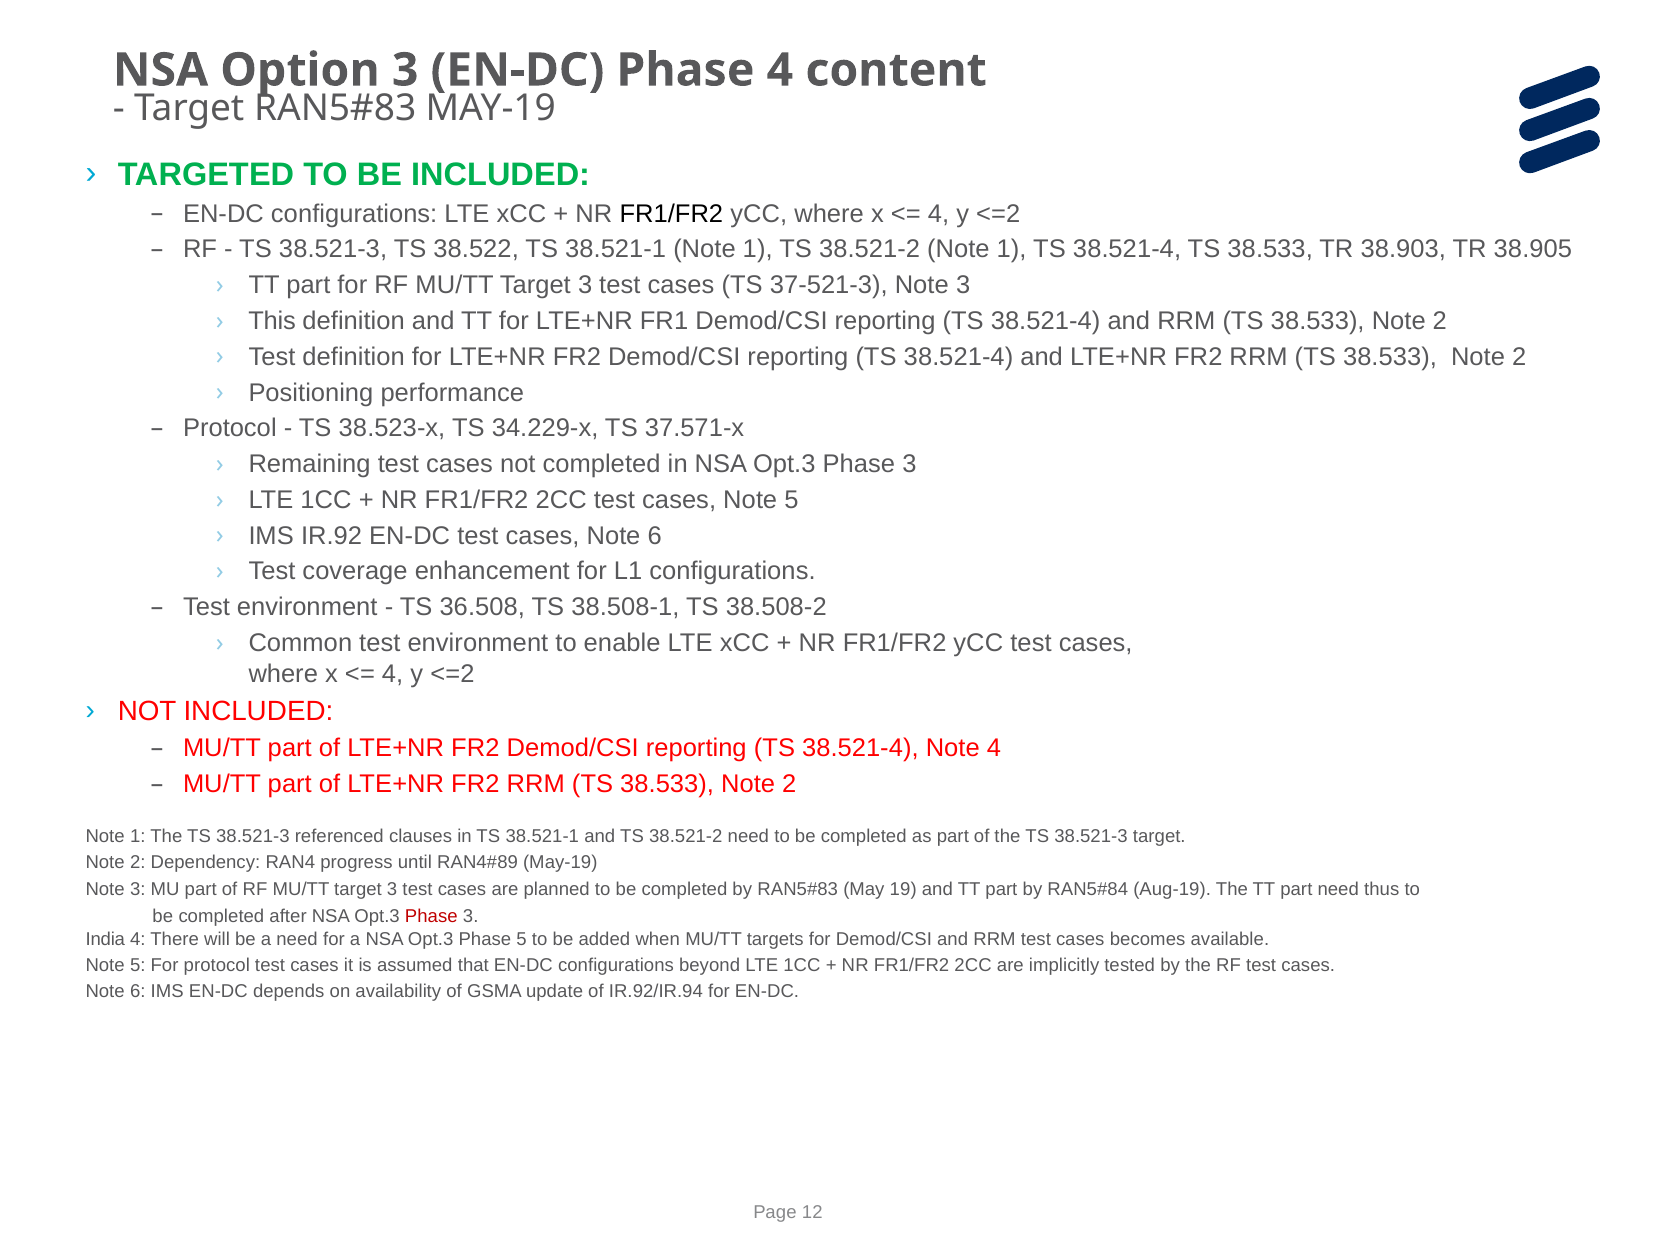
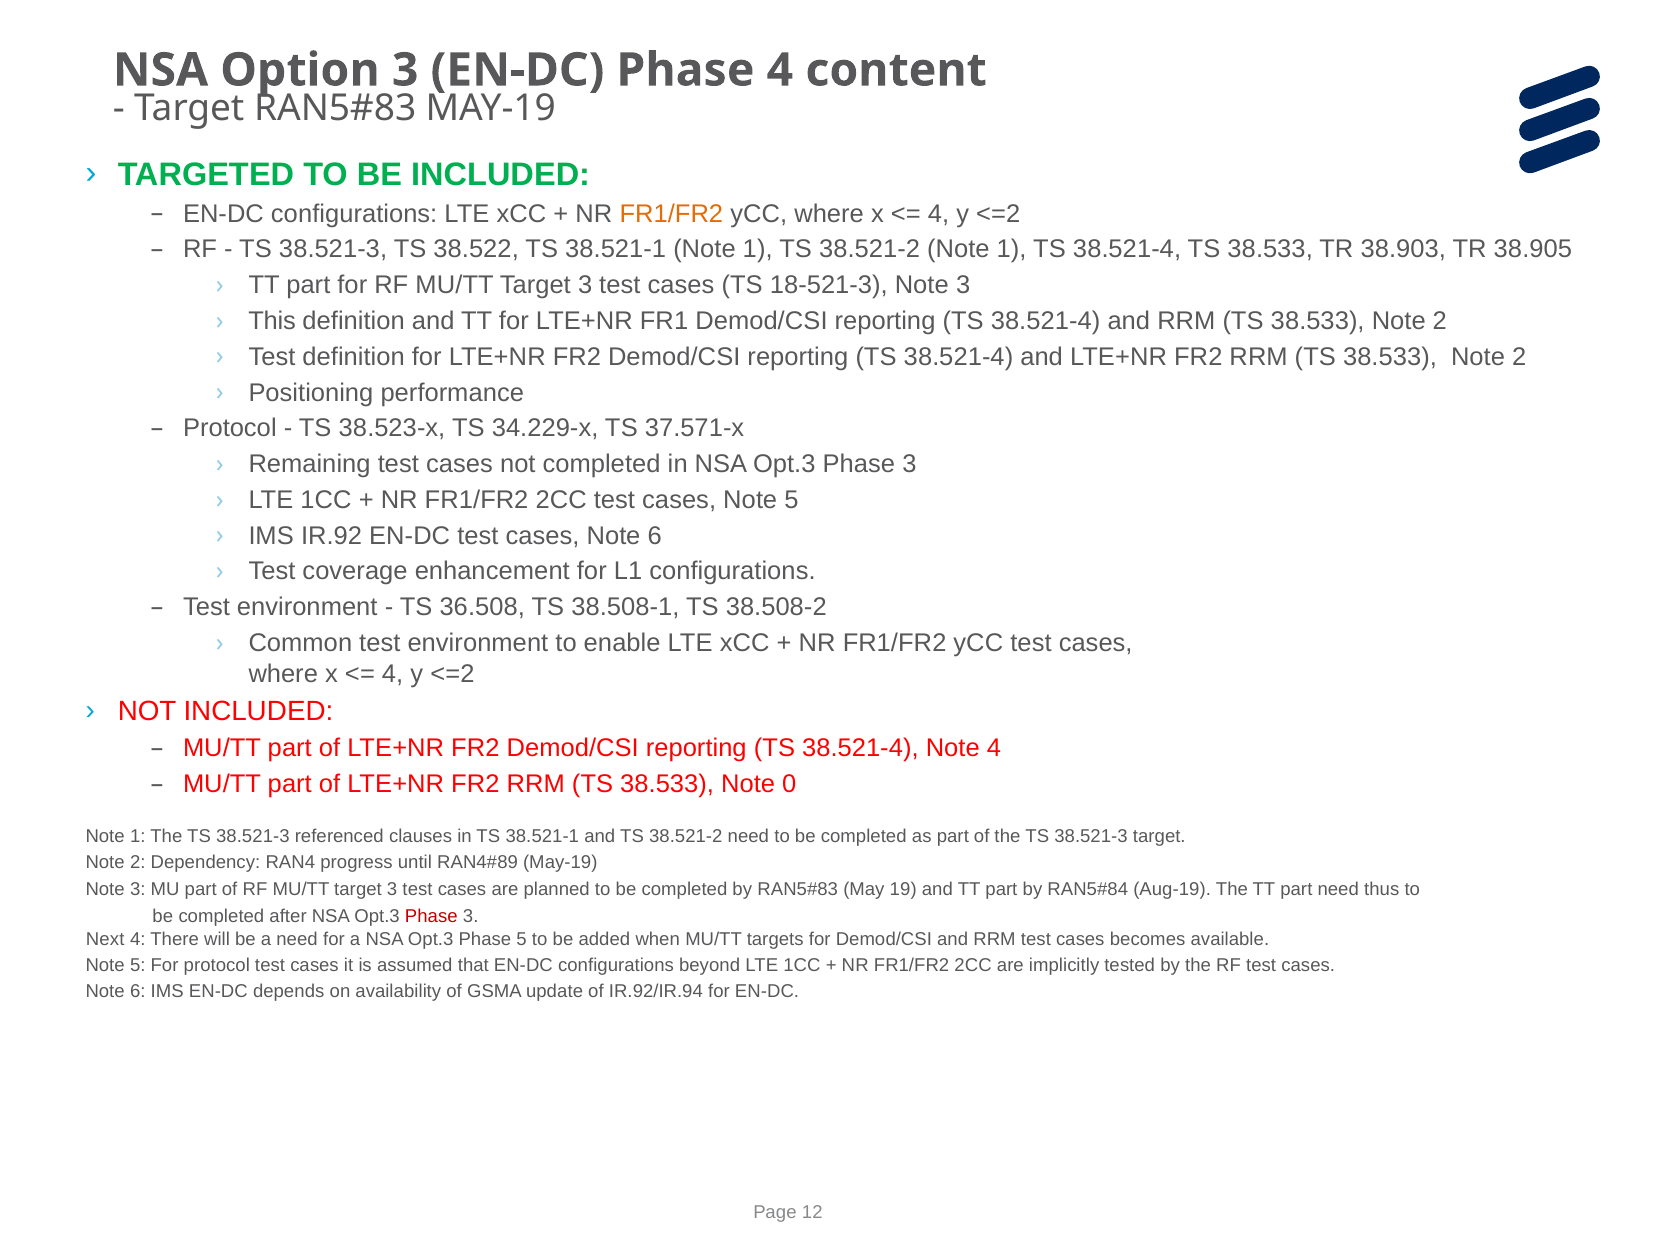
FR1/FR2 colour: black -> orange (671, 214)
37-521-3: 37-521-3 -> 18-521-3 (829, 285)
2: 2 -> 0 (789, 784)
India: India -> Next (105, 939)
